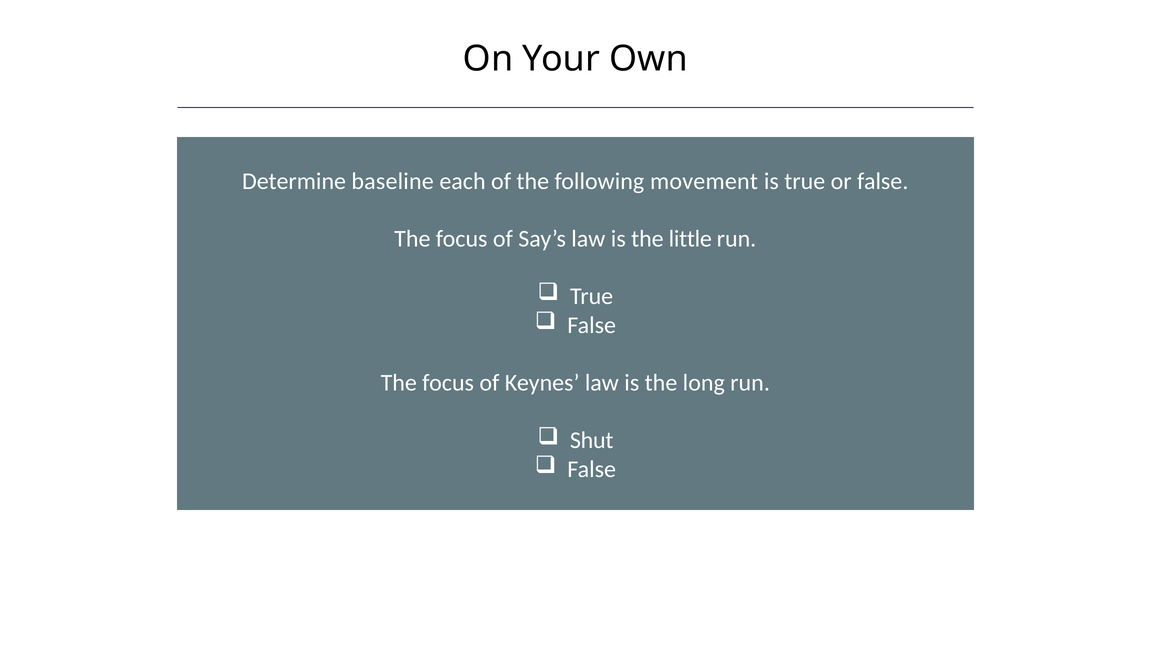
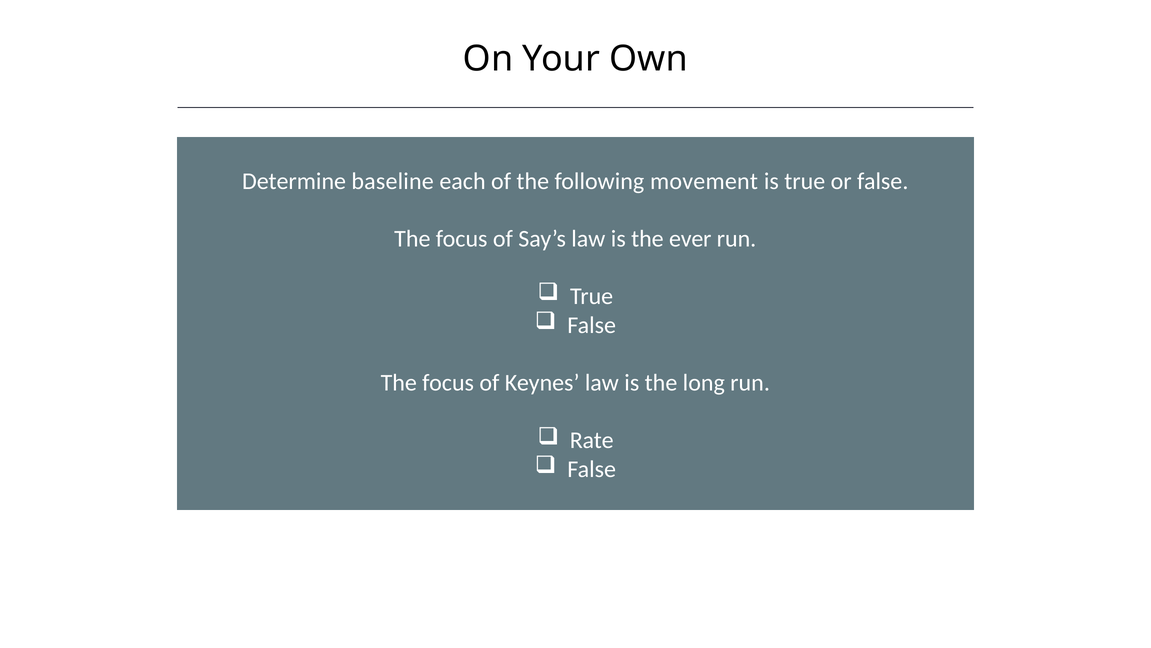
little: little -> ever (690, 239)
Shut: Shut -> Rate (592, 440)
